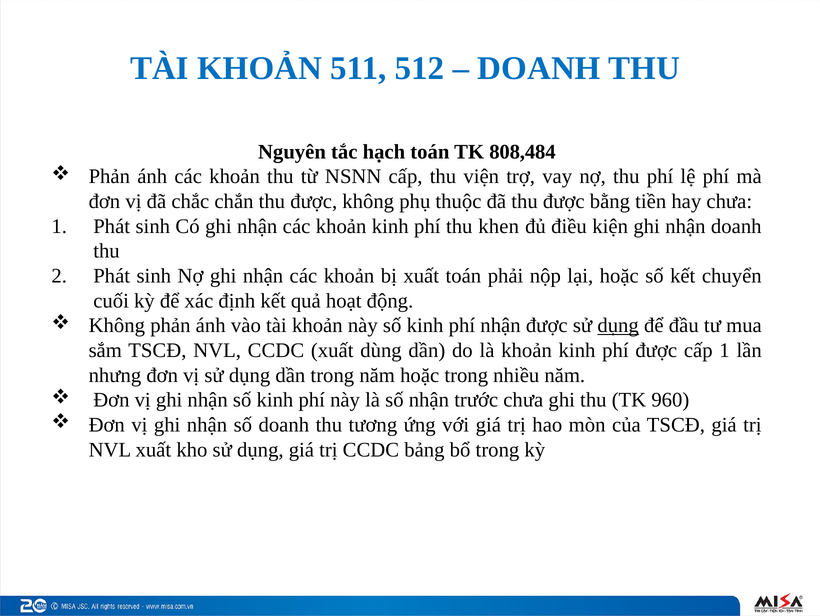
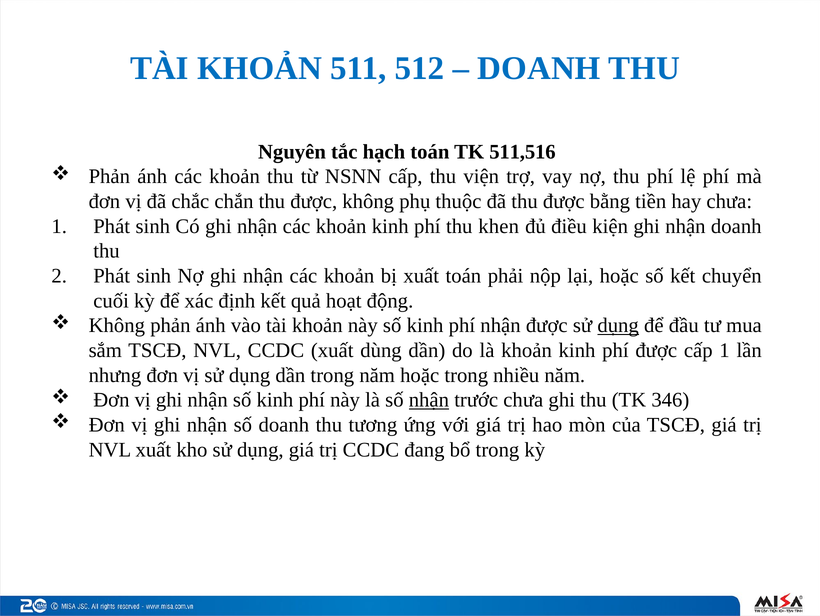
808,484: 808,484 -> 511,516 (522, 152)
nhận underline: none -> present (429, 400)
960: 960 -> 346 (670, 400)
bảng: bảng -> đang (424, 449)
